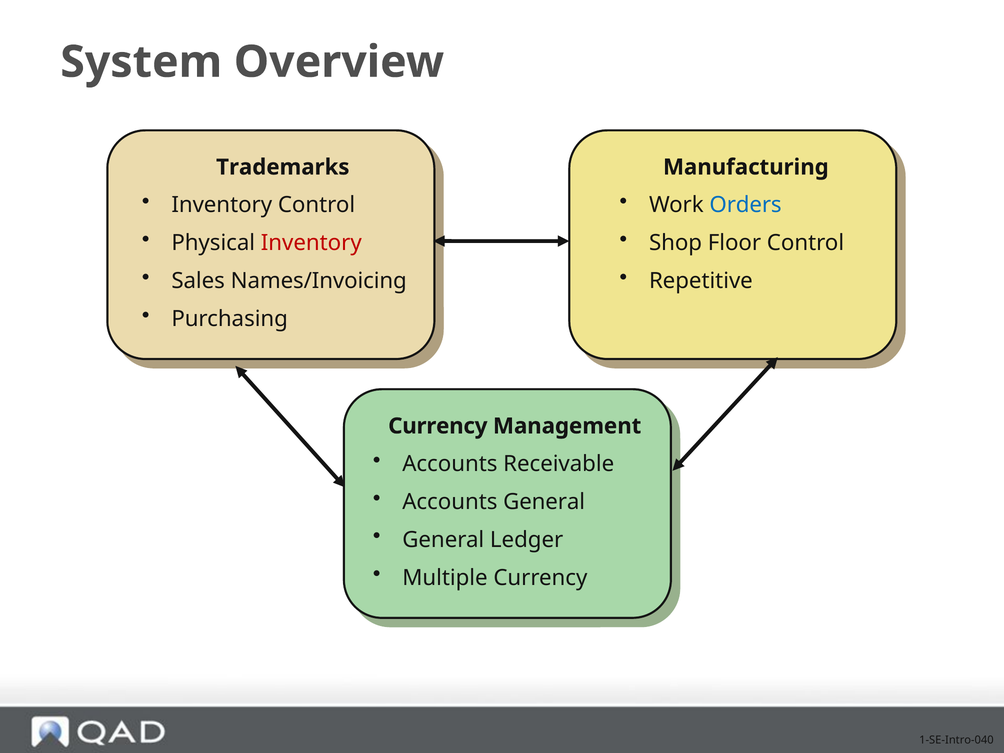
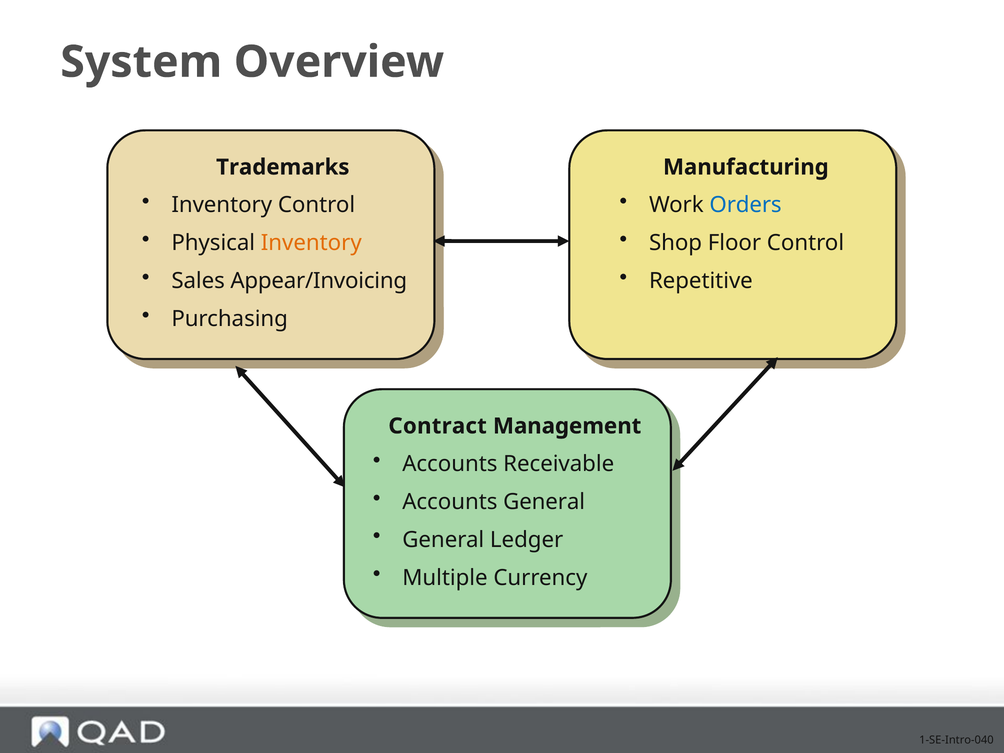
Inventory colour: red -> orange (311, 243)
Names/Invoicing: Names/Invoicing -> Appear/Invoicing (319, 281)
Currency: Currency -> Contract (438, 426)
